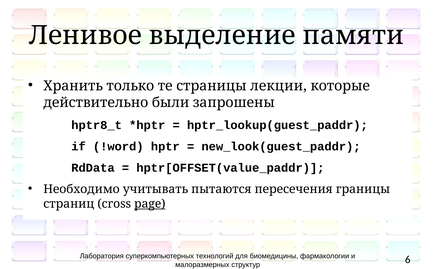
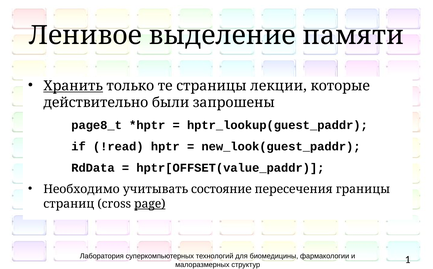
Хранить underline: none -> present (73, 86)
hptr8_t: hptr8_t -> page8_t (97, 125)
!word: !word -> !read (118, 147)
пытаются: пытаются -> состояние (221, 190)
6: 6 -> 1 (408, 260)
